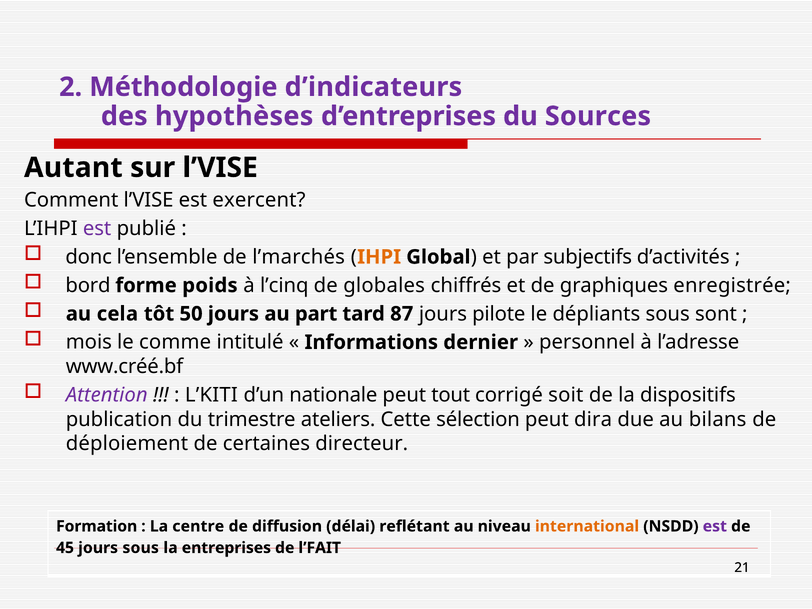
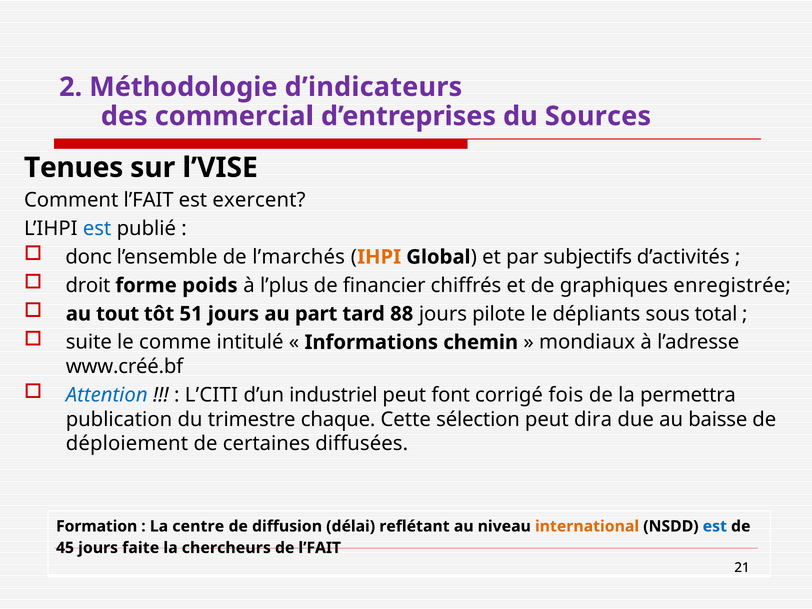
hypothèses: hypothèses -> commercial (234, 116)
Autant: Autant -> Tenues (74, 168)
Comment l’VISE: l’VISE -> l’FAIT (149, 200)
est colour: purple -> blue (97, 229)
bord: bord -> droit (88, 285)
l’cinq: l’cinq -> l’plus (284, 285)
globales: globales -> financier (384, 285)
cela: cela -> tout (118, 314)
50: 50 -> 51 (191, 314)
87: 87 -> 88 (402, 314)
sont: sont -> total (716, 314)
mois: mois -> suite (89, 342)
dernier: dernier -> chemin (481, 342)
personnel: personnel -> mondiaux (587, 342)
Attention colour: purple -> blue (107, 395)
L’KITI: L’KITI -> L’CITI (211, 395)
nationale: nationale -> industriel (333, 395)
tout: tout -> font (451, 395)
soit: soit -> fois (566, 395)
dispositifs: dispositifs -> permettra (688, 395)
ateliers: ateliers -> chaque (338, 419)
bilans: bilans -> baisse (718, 419)
directeur: directeur -> diffusées (362, 444)
est colour: purple -> blue (715, 526)
jours sous: sous -> faite (141, 548)
entreprises: entreprises -> chercheurs (226, 548)
